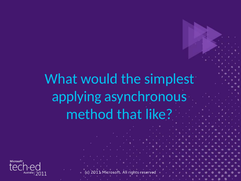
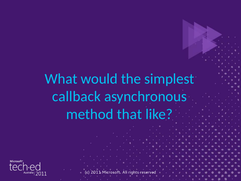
applying: applying -> callback (76, 96)
